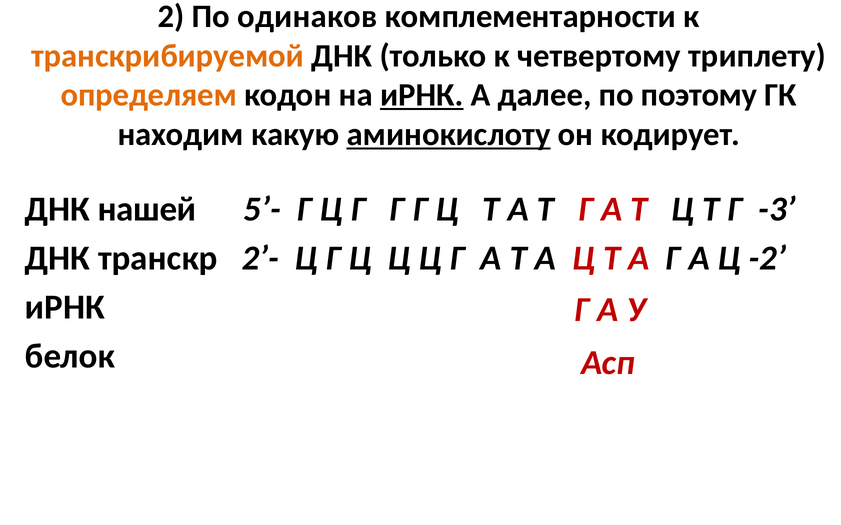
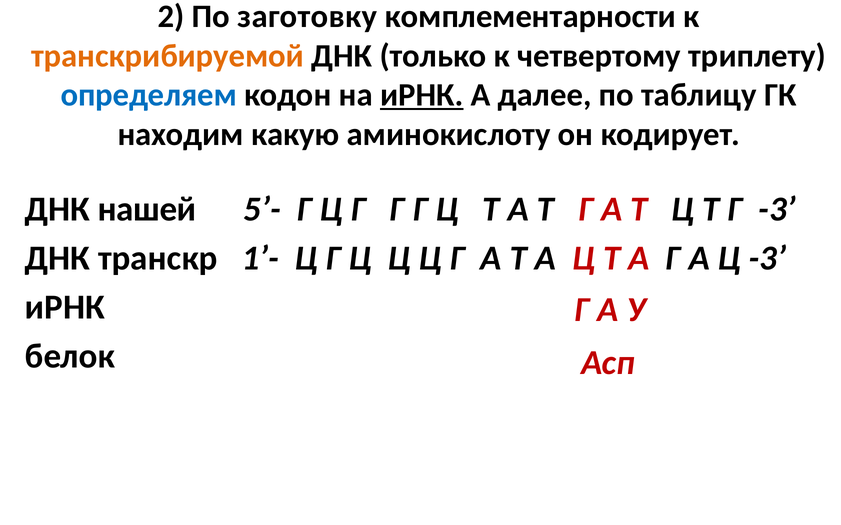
одинаков: одинаков -> заготовку (307, 17)
определяем colour: orange -> blue (149, 95)
поэтому: поэтому -> таблицу (699, 95)
аминокислоту underline: present -> none (449, 134)
2’-: 2’- -> 1’- (260, 259)
Ц -2: -2 -> -3 (767, 259)
